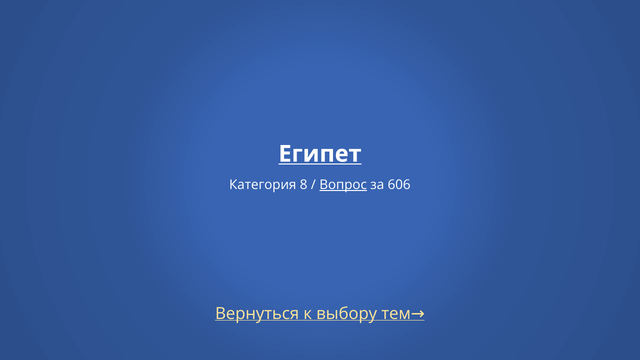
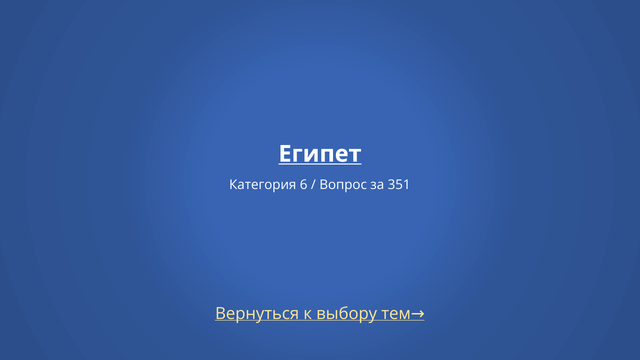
8: 8 -> 6 (304, 185)
Вопрос underline: present -> none (343, 185)
606: 606 -> 351 (399, 185)
